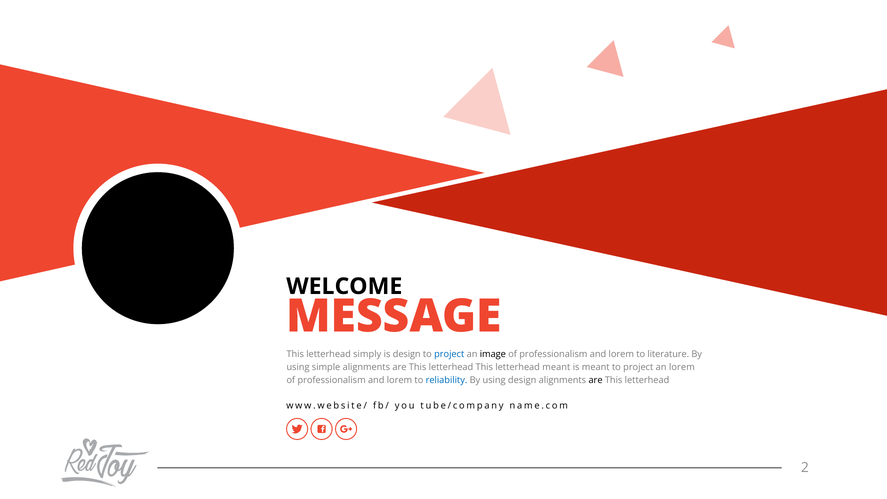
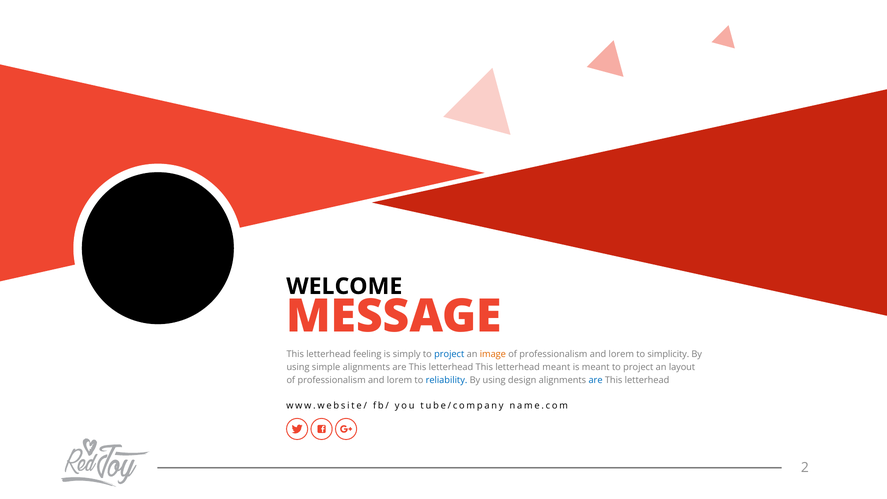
simply: simply -> feeling (367, 354)
is design: design -> simply (407, 354)
image colour: black -> orange (493, 354)
literature: literature -> simplicity (668, 354)
an lorem: lorem -> layout (682, 367)
are colour: black -> blue (596, 380)
